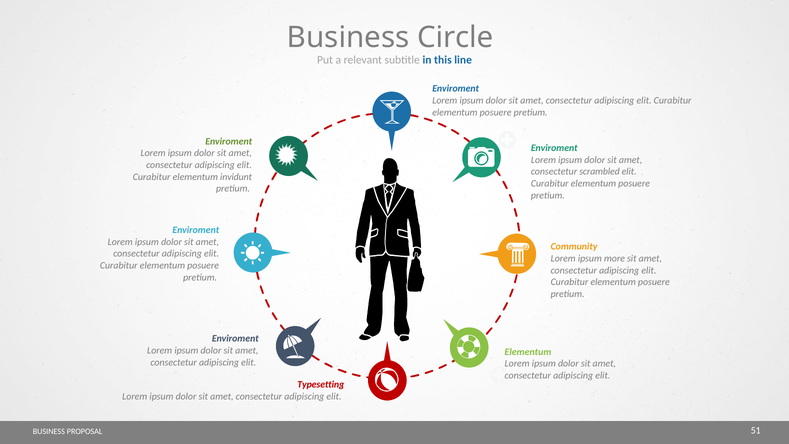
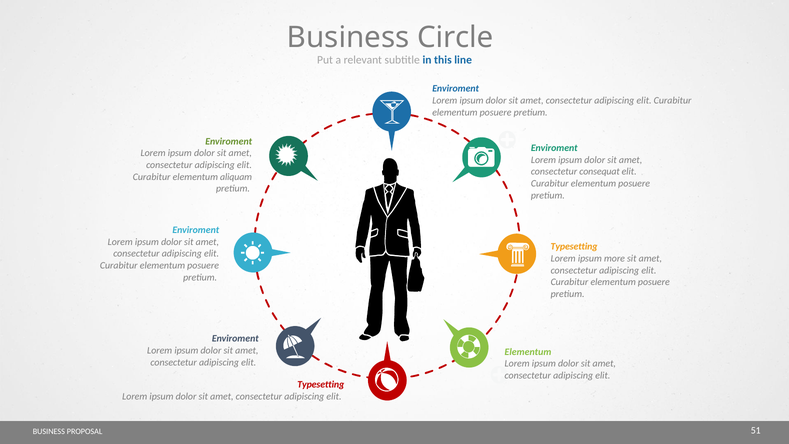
scrambled: scrambled -> consequat (599, 172)
invidunt: invidunt -> aliquam (236, 177)
Community: Community -> Typesetting (574, 246)
